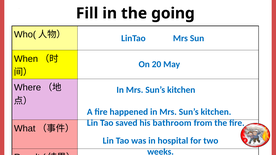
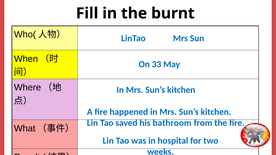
going: going -> burnt (173, 13)
20: 20 -> 33 (157, 64)
